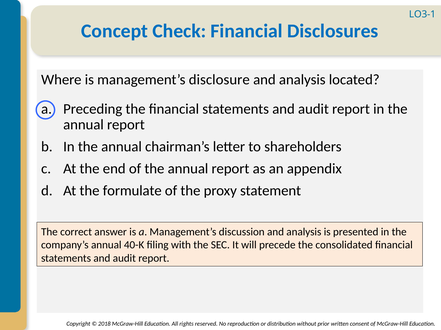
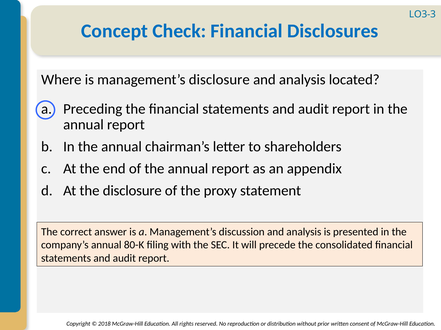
LO3-1: LO3-1 -> LO3-3 (422, 14)
the formulate: formulate -> disclosure (132, 191)
40-K: 40-K -> 80-K (134, 246)
